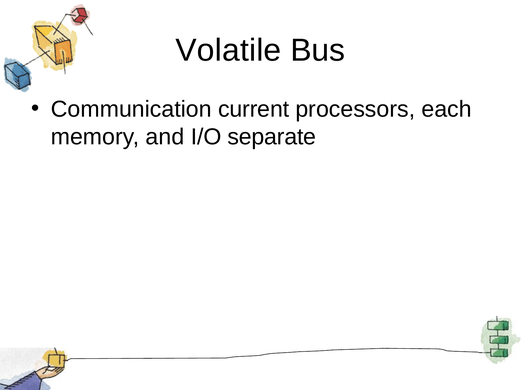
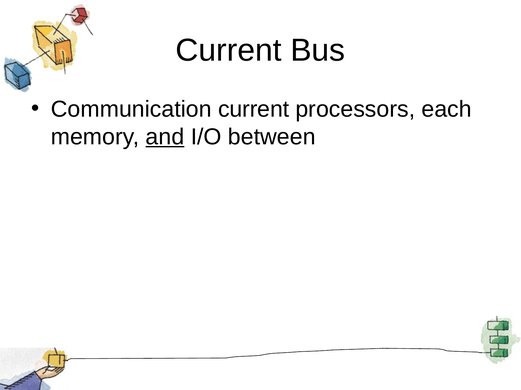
Volatile: Volatile -> Current (229, 50)
and underline: none -> present (165, 137)
separate: separate -> between (272, 137)
